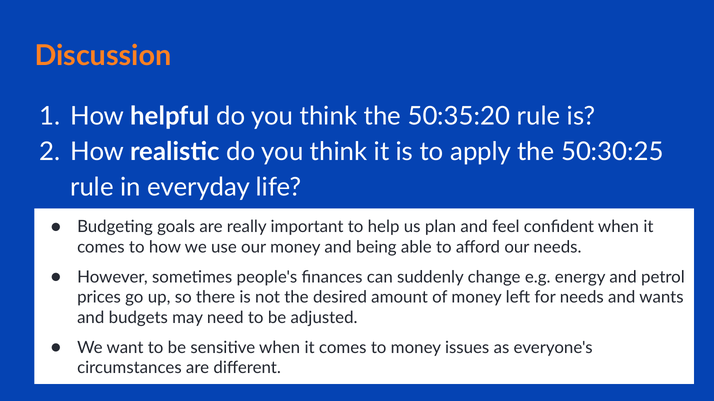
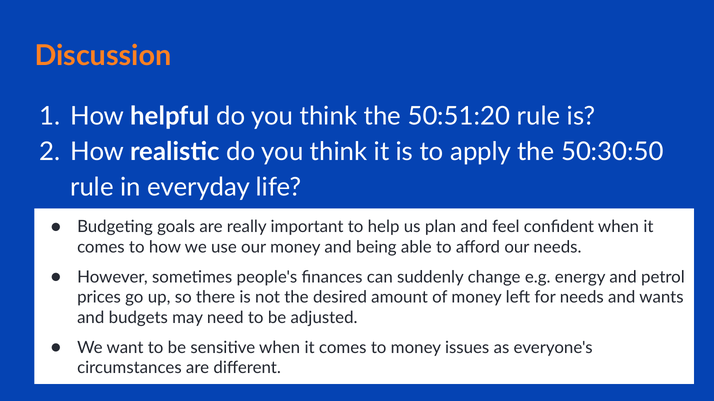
50:35:20: 50:35:20 -> 50:51:20 (459, 116)
50:30:25: 50:30:25 -> 50:30:50 (612, 152)
